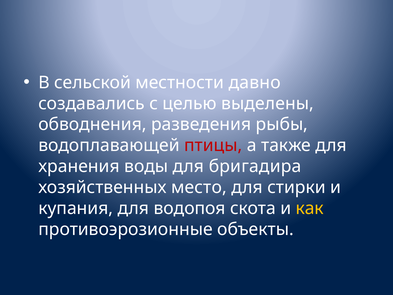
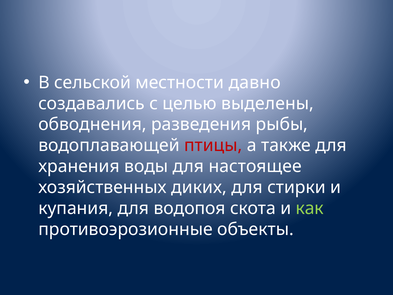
бригадира: бригадира -> настоящее (255, 166)
место: место -> диких (199, 187)
как colour: yellow -> light green (310, 208)
